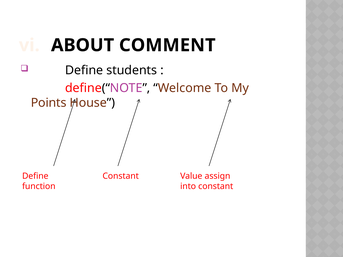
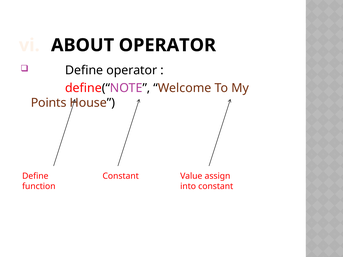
ABOUT COMMENT: COMMENT -> OPERATOR (167, 45)
Define students: students -> operator (132, 70)
